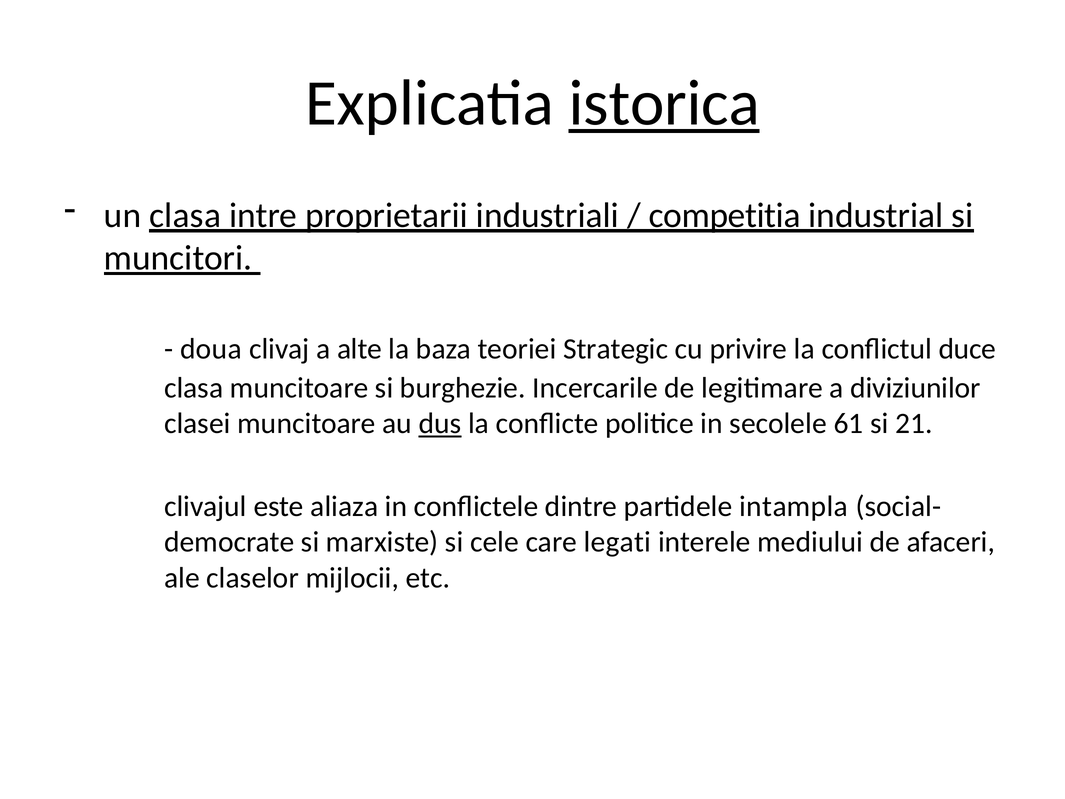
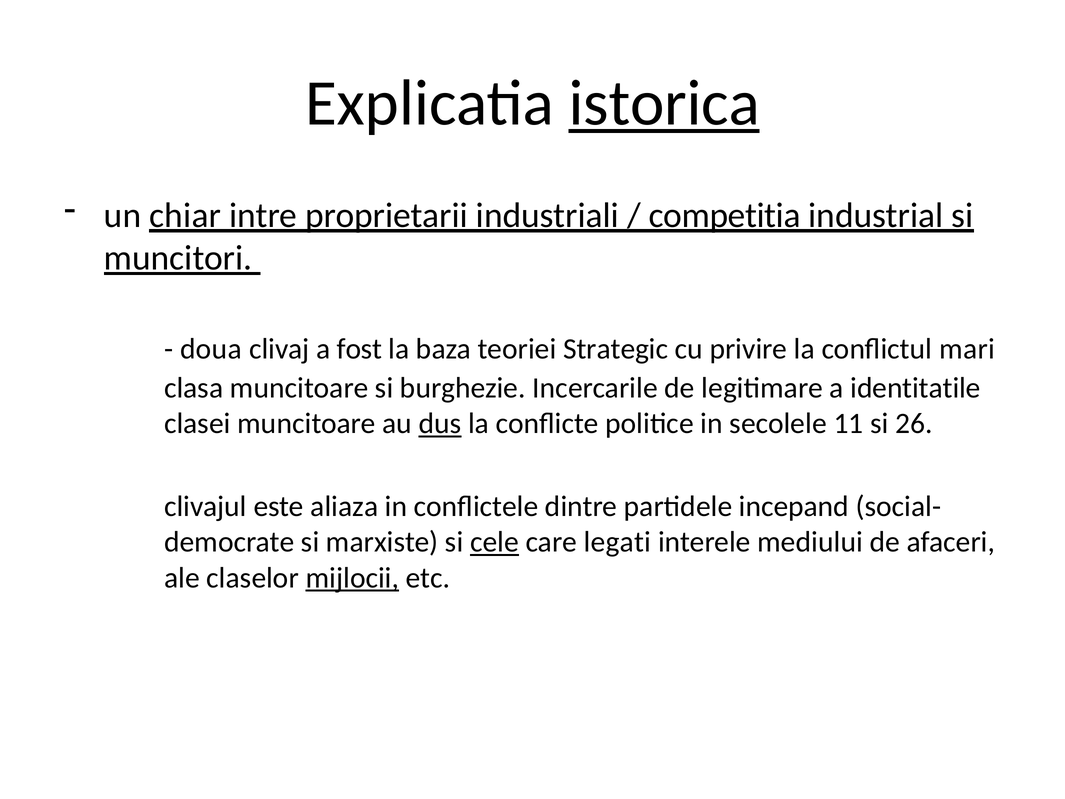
un clasa: clasa -> chiar (185, 215)
alte: alte -> fost (360, 349)
duce: duce -> mari (967, 349)
diviziunilor: diviziunilor -> identitatile (915, 388)
61: 61 -> 11 (848, 424)
21: 21 -> 26 (914, 424)
intampla: intampla -> incepand (794, 506)
cele underline: none -> present (495, 542)
mijlocii underline: none -> present (352, 578)
